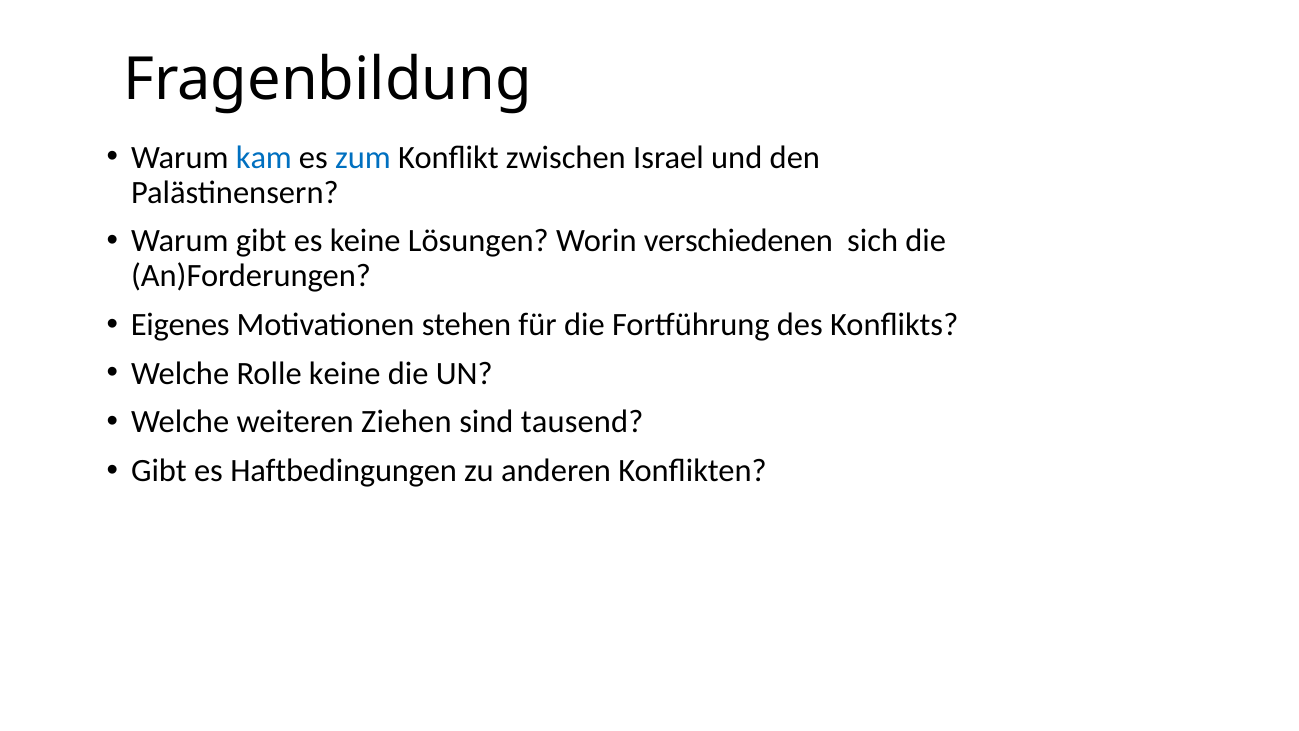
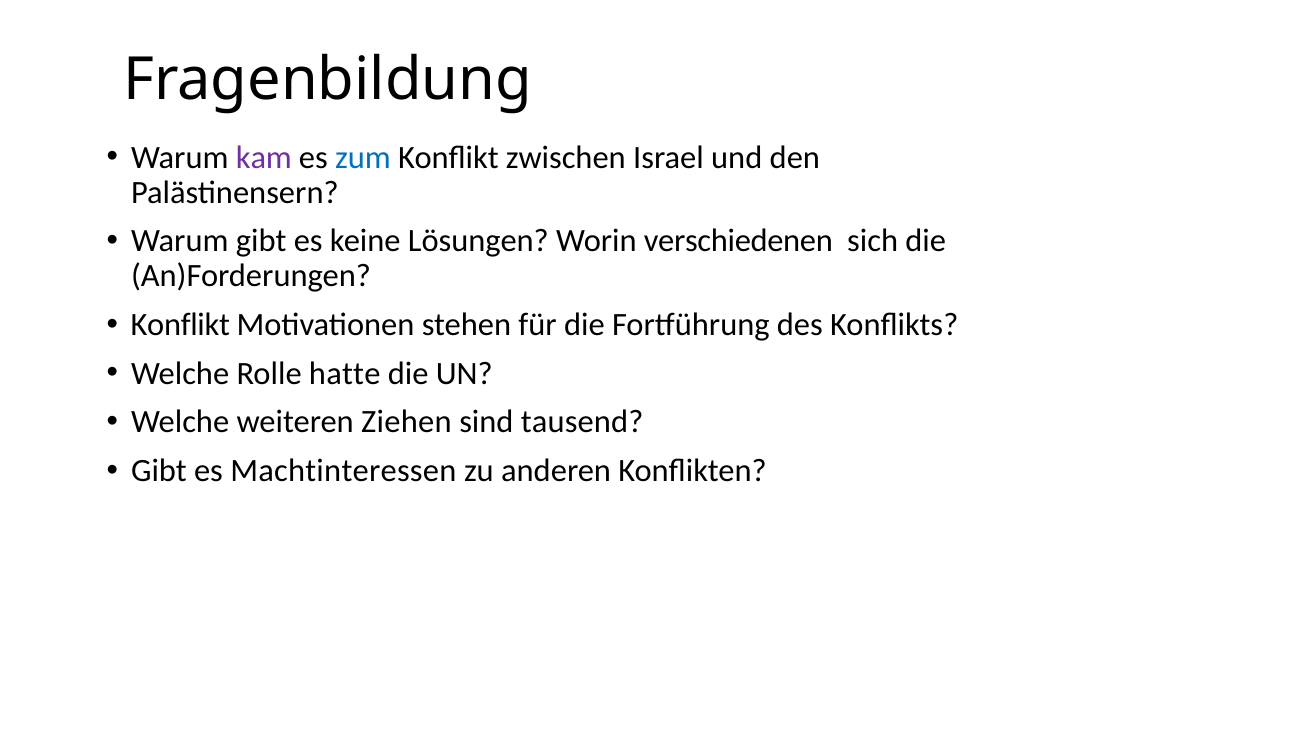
kam colour: blue -> purple (264, 157)
Eigenes: Eigenes -> Konflikt (180, 325)
Rolle keine: keine -> hatte (345, 373)
Haftbedingungen: Haftbedingungen -> Machtinteressen (343, 471)
